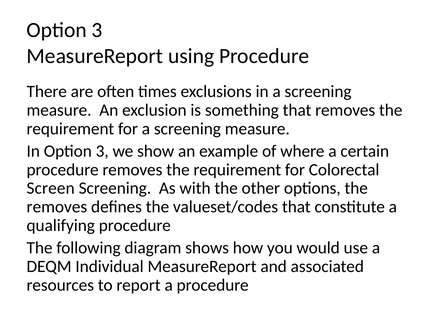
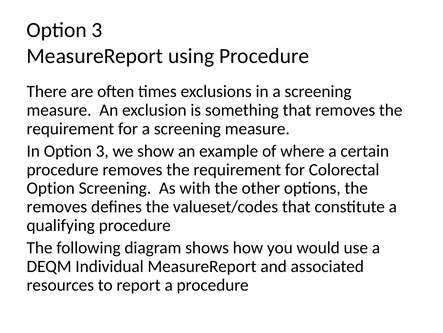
Screen: Screen -> Option (51, 188)
